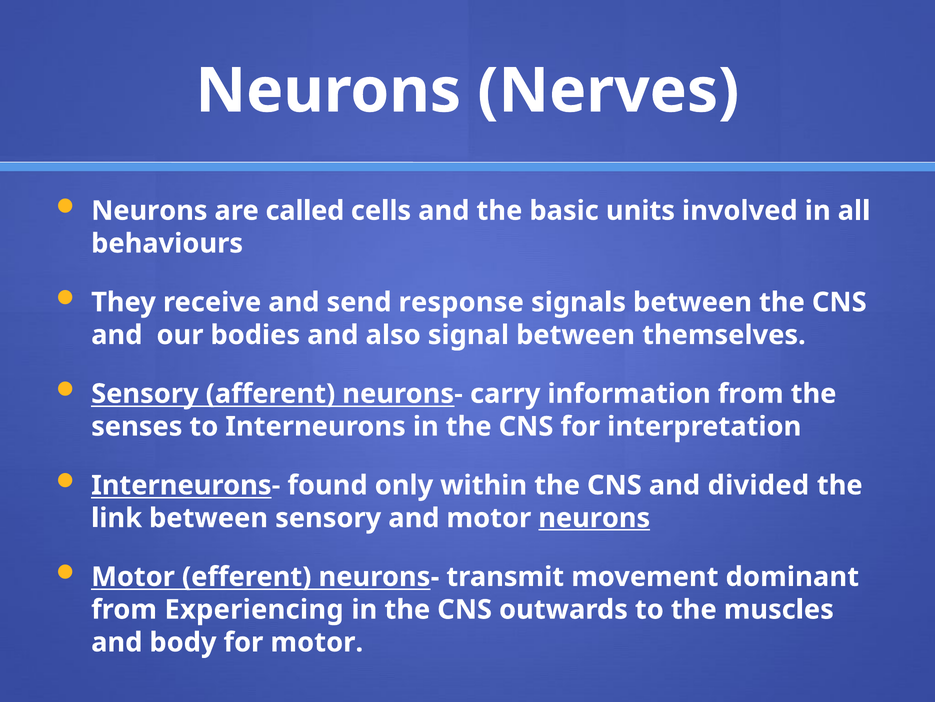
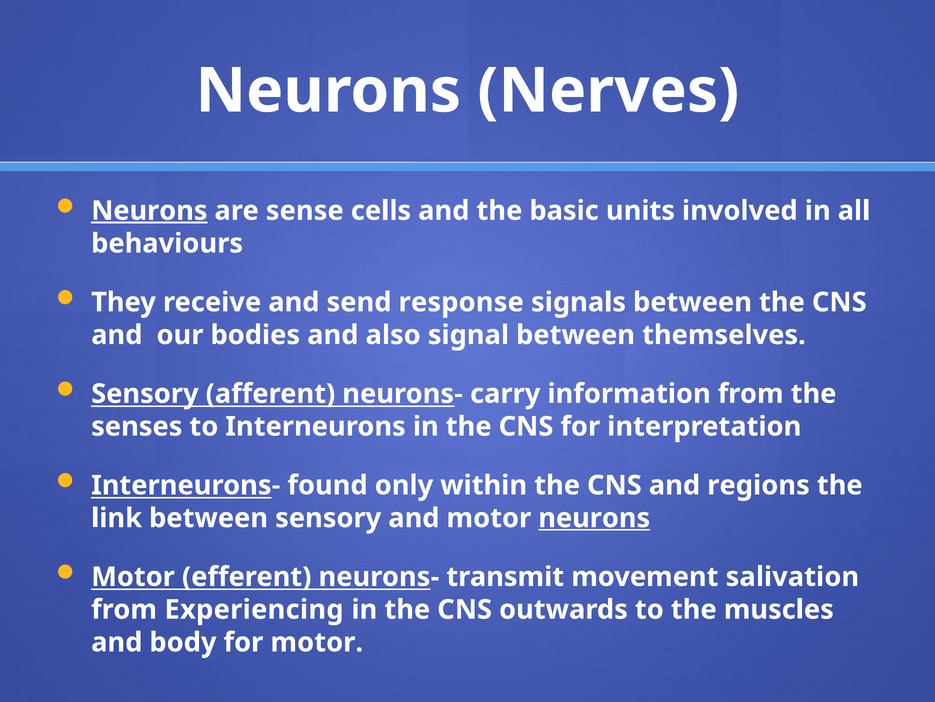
Neurons underline: none -> present (149, 211)
called: called -> sense (305, 211)
divided: divided -> regions (758, 485)
dominant: dominant -> salivation (792, 576)
